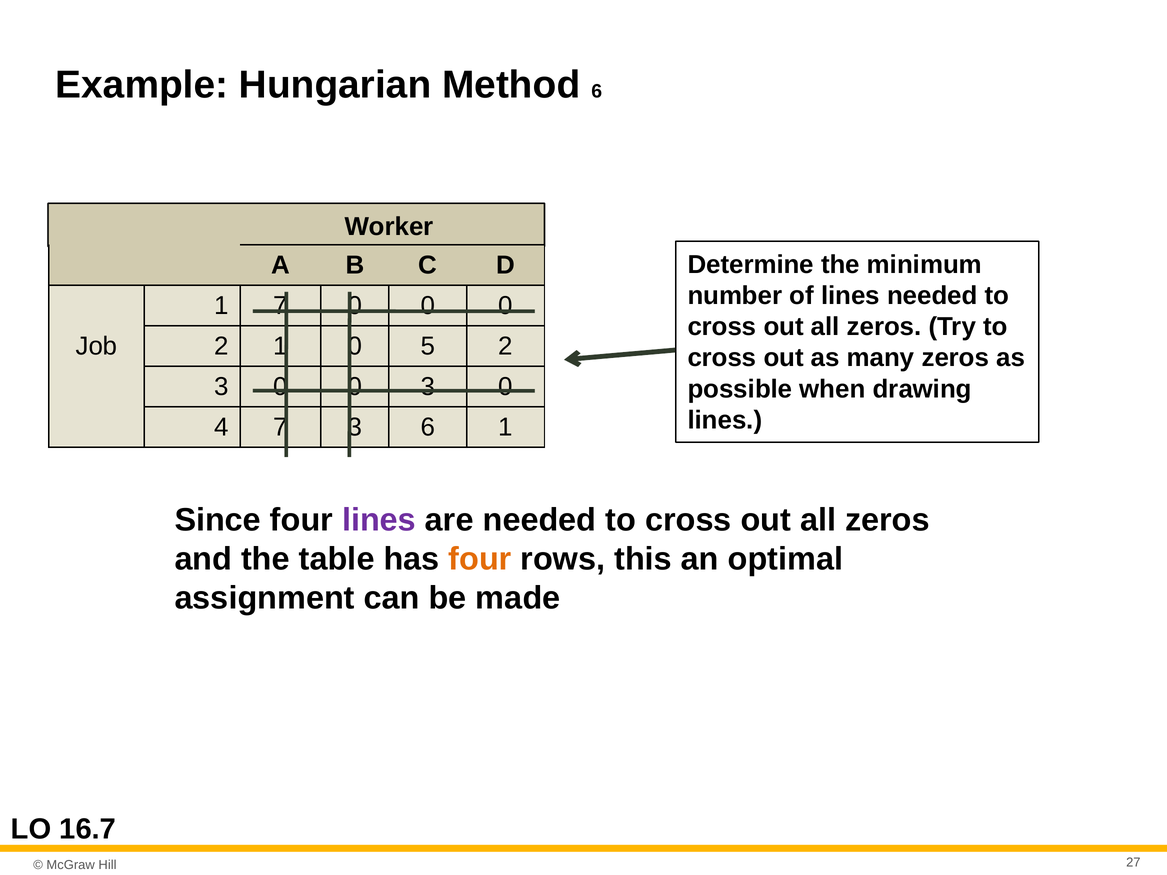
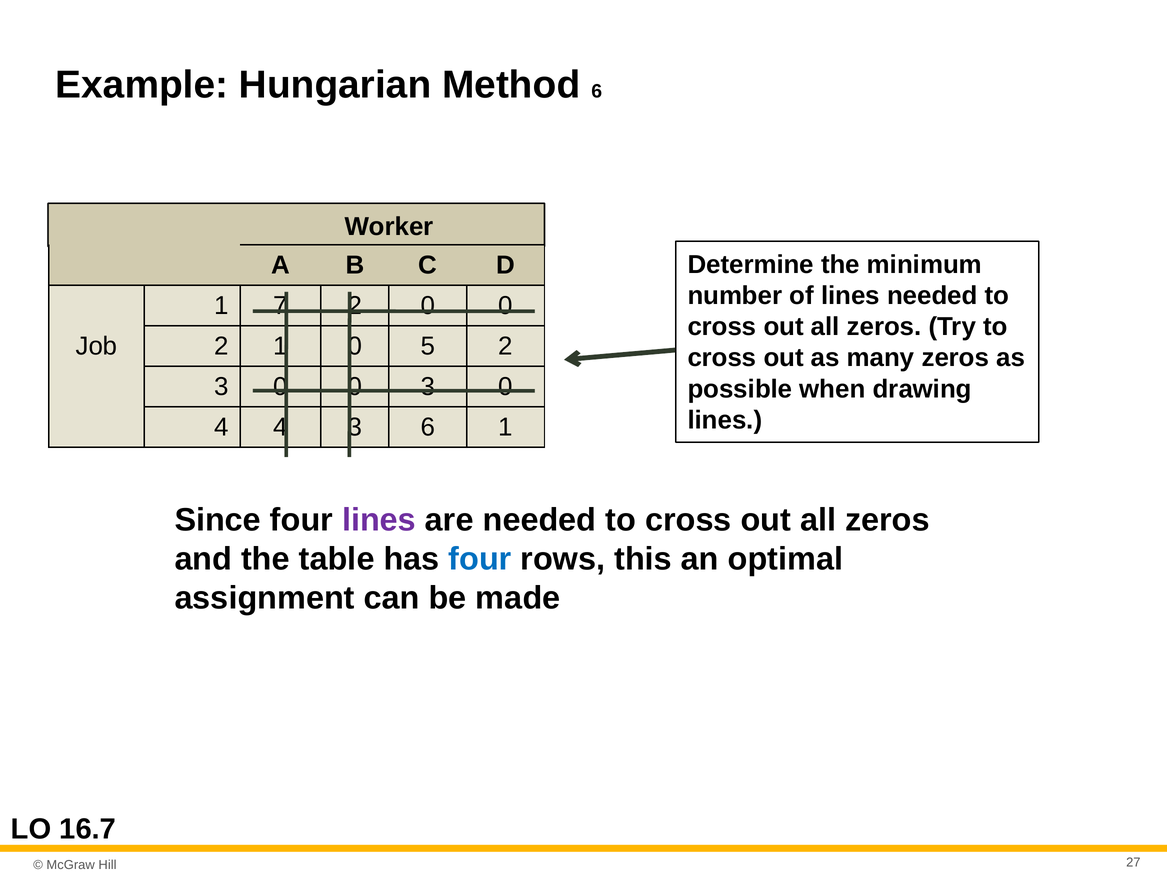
7 0: 0 -> 2 (355, 306)
4 7: 7 -> 4 (281, 427)
four colour: orange -> blue (480, 559)
